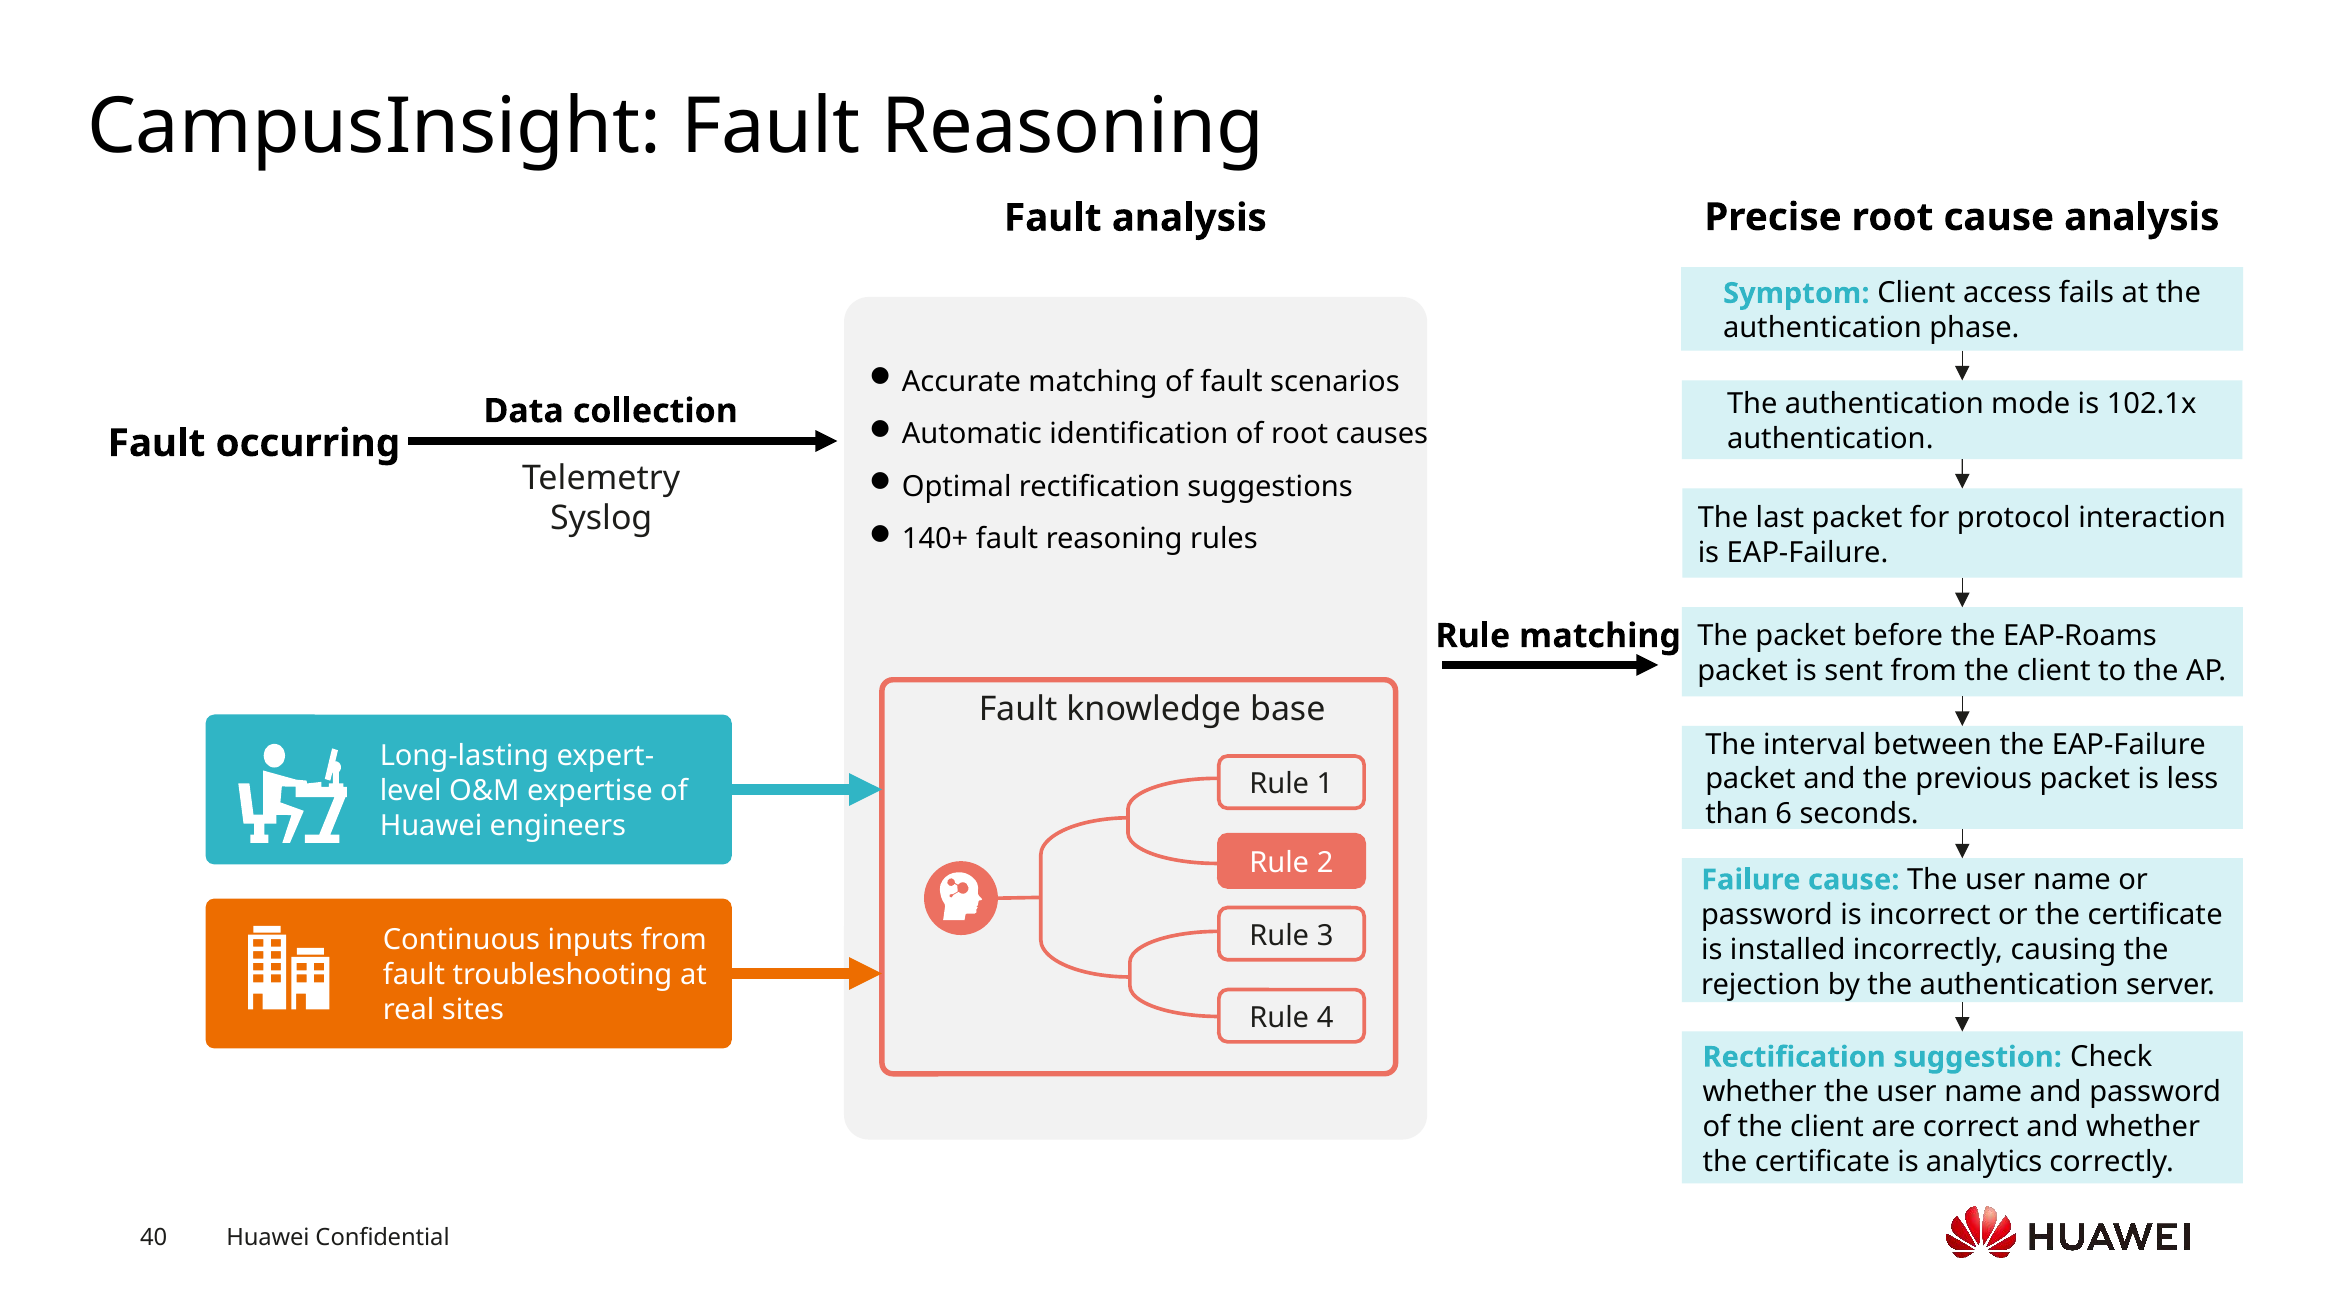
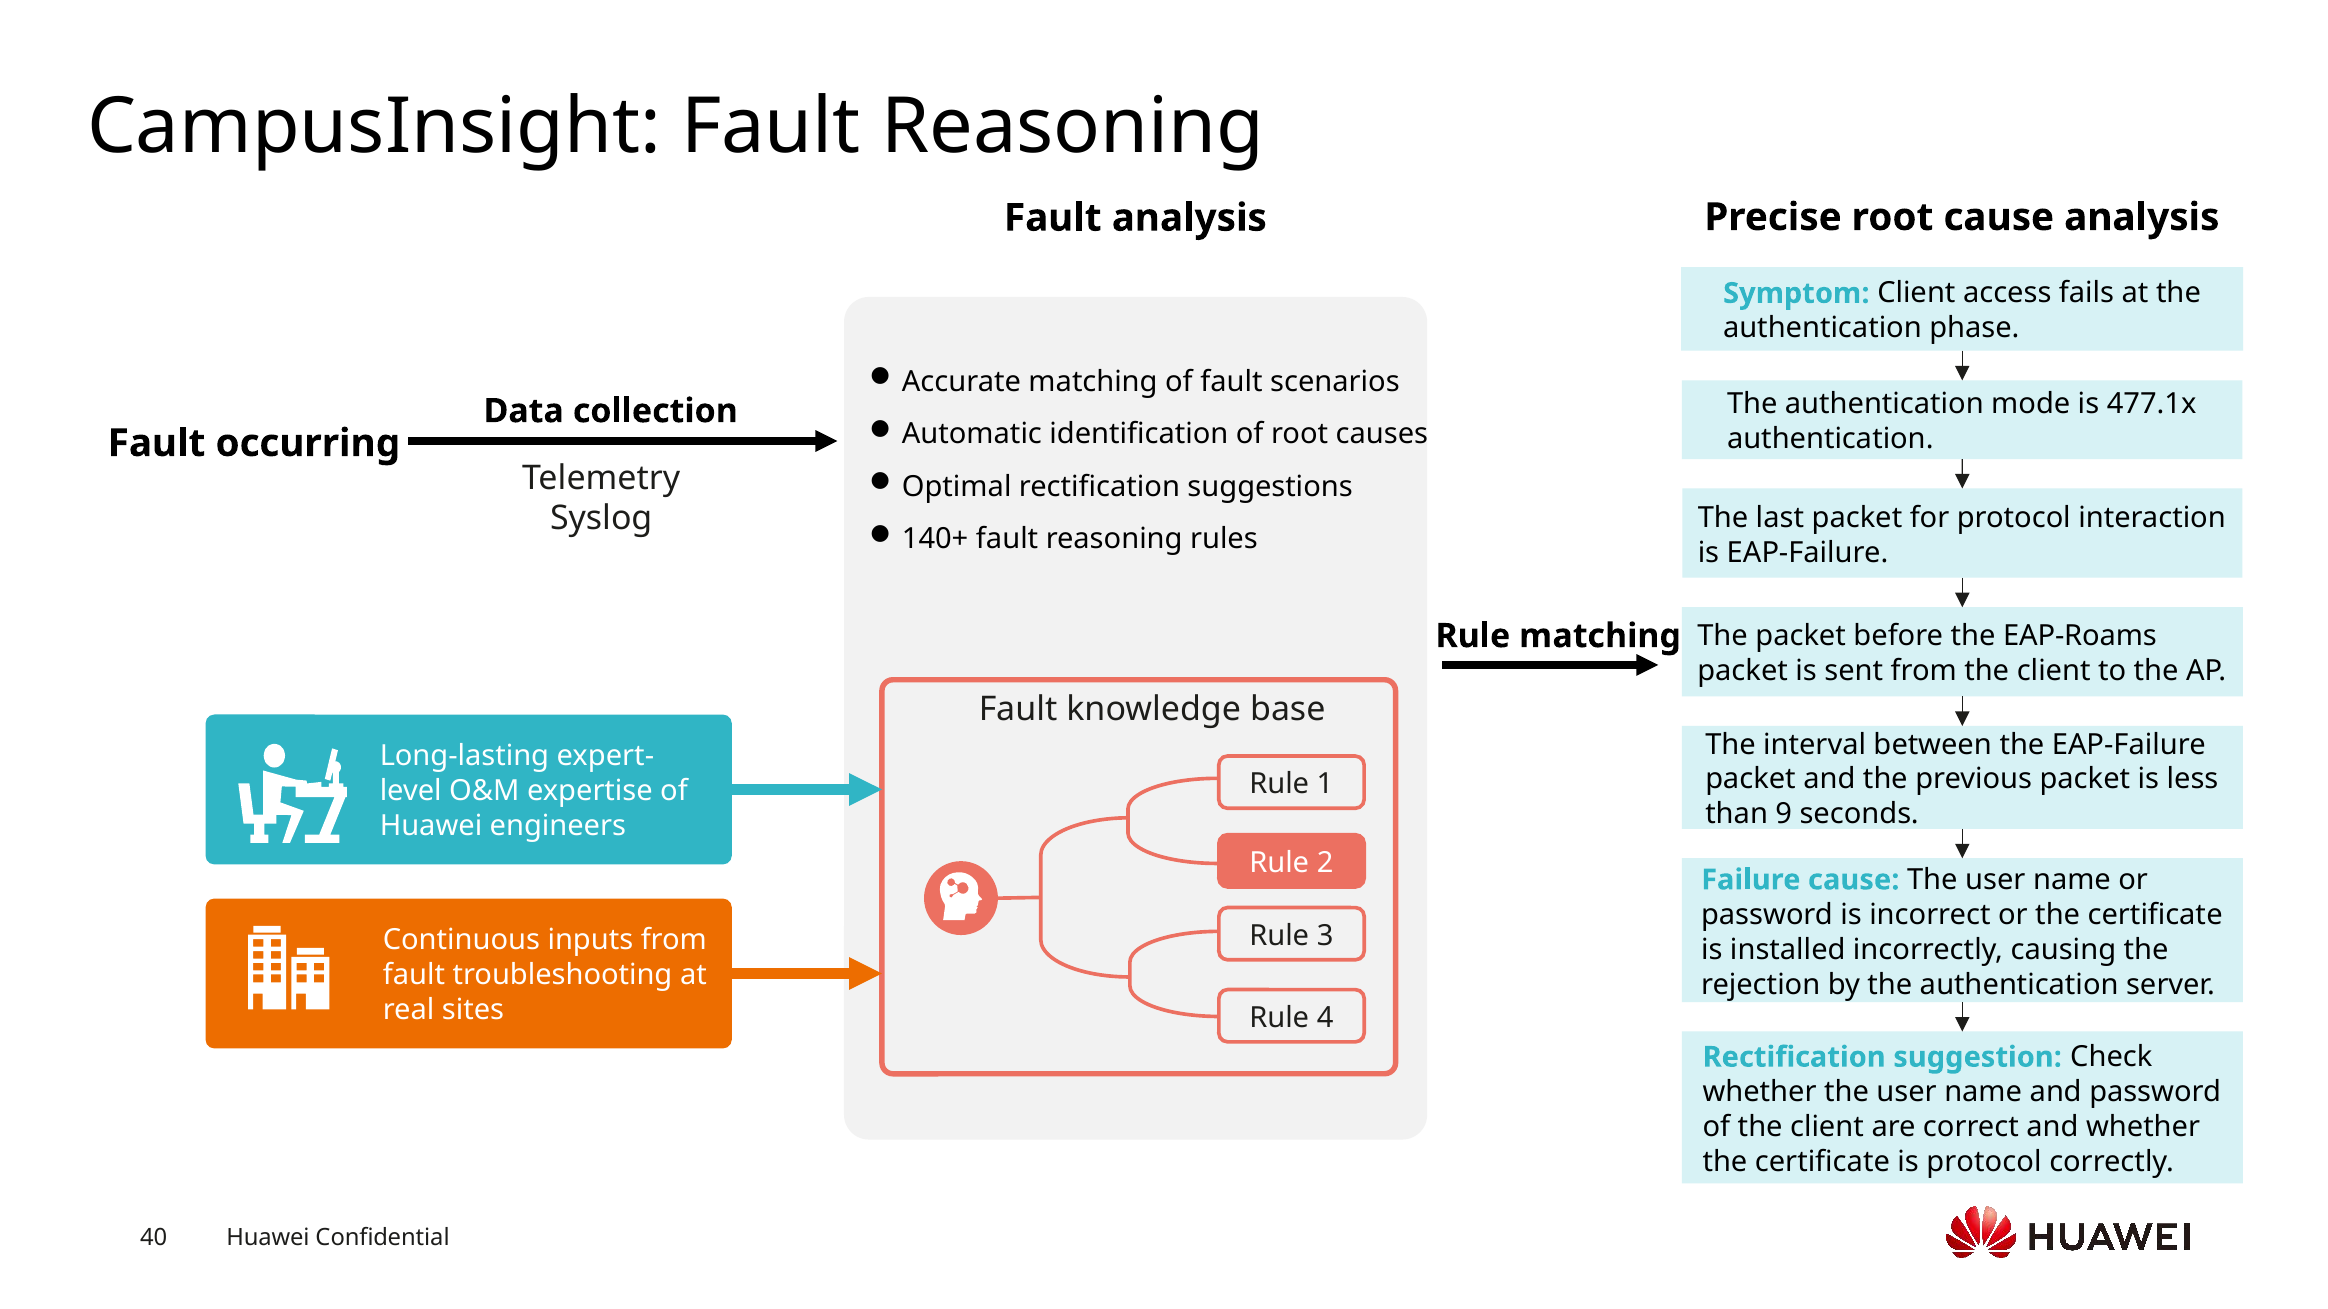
102.1x: 102.1x -> 477.1x (2152, 404)
6: 6 -> 9 (1784, 815)
is analytics: analytics -> protocol (1984, 1162)
